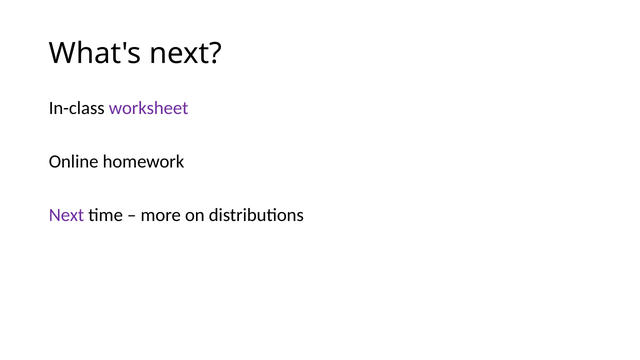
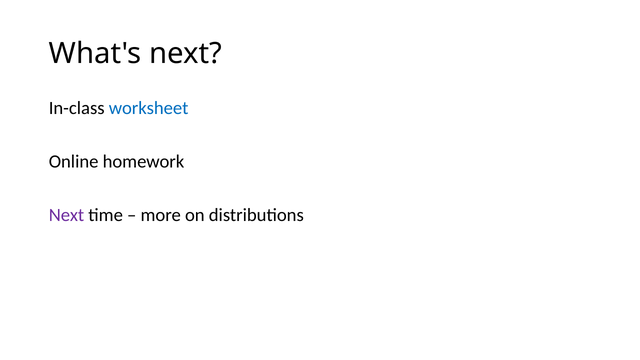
worksheet colour: purple -> blue (149, 108)
